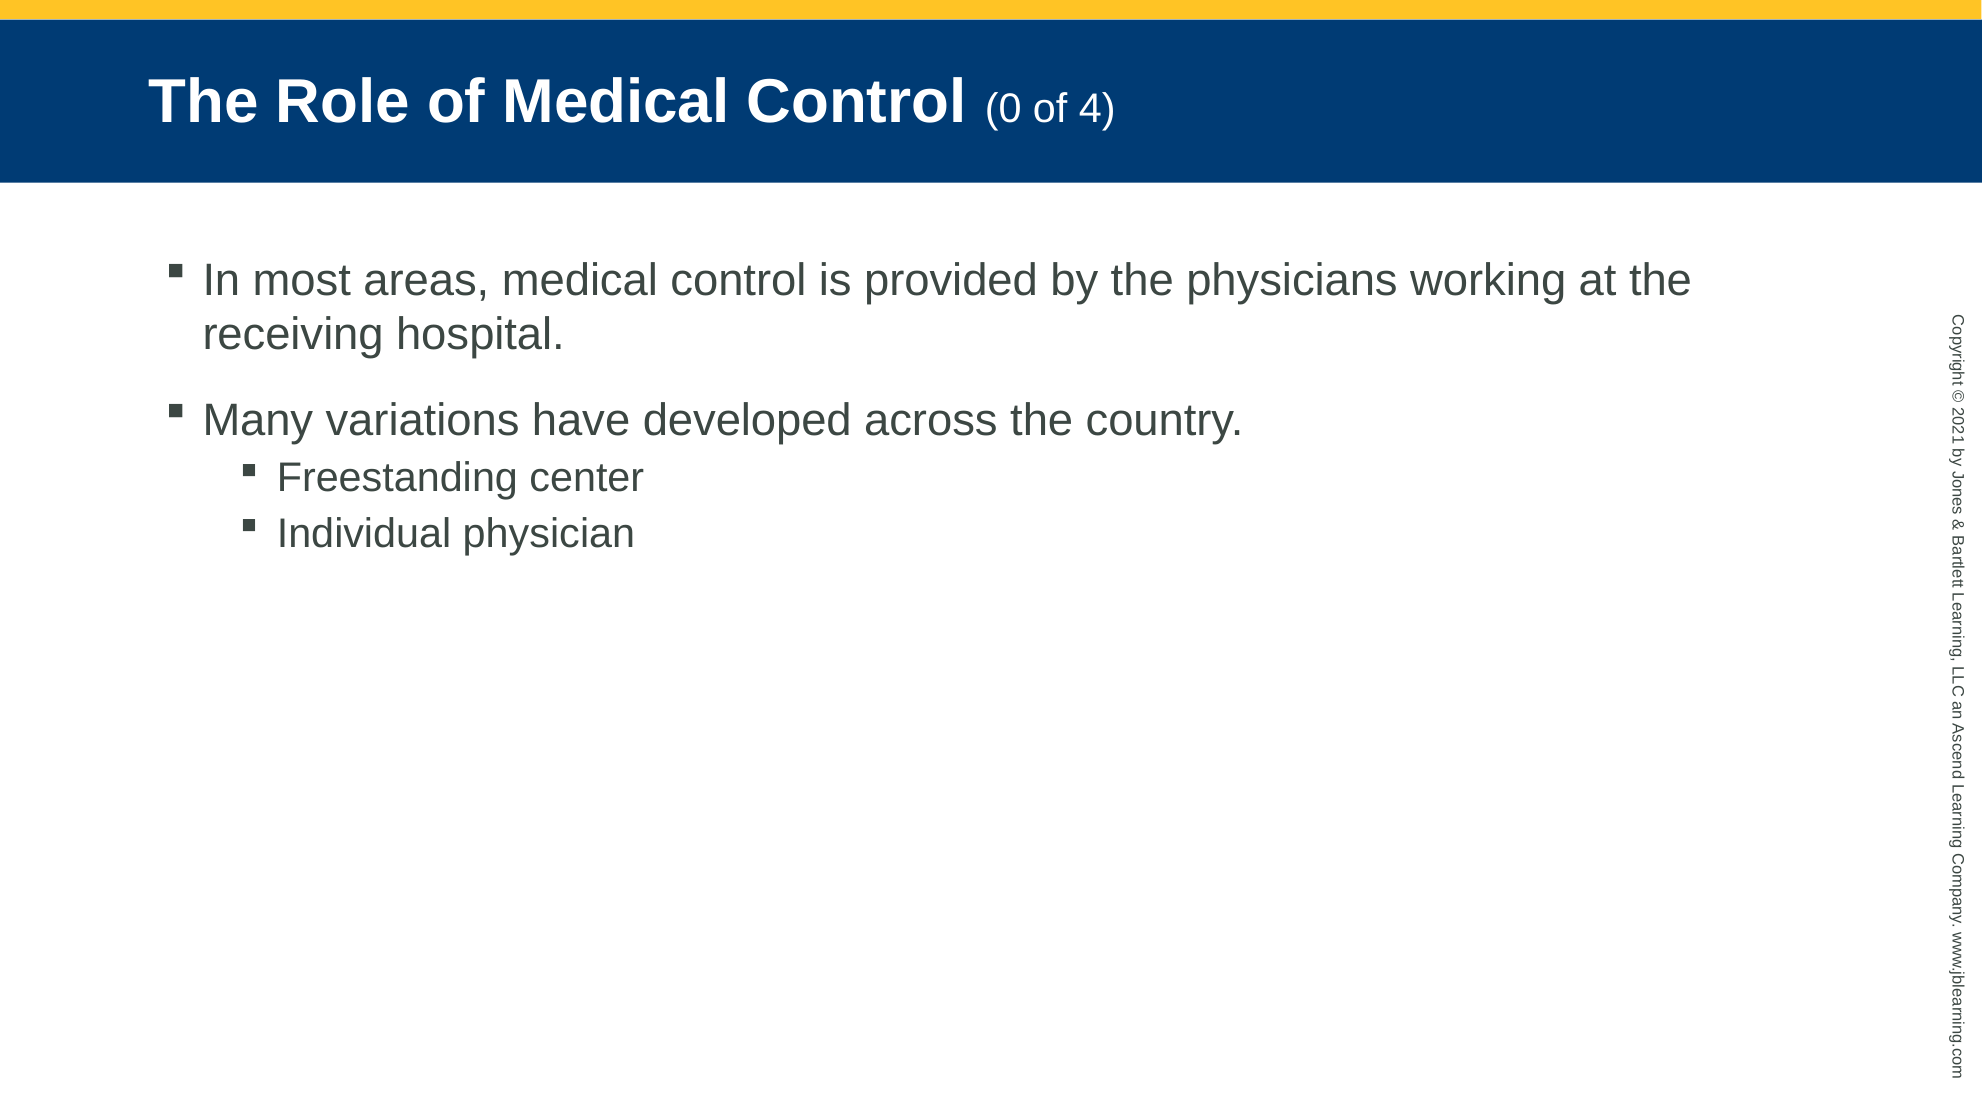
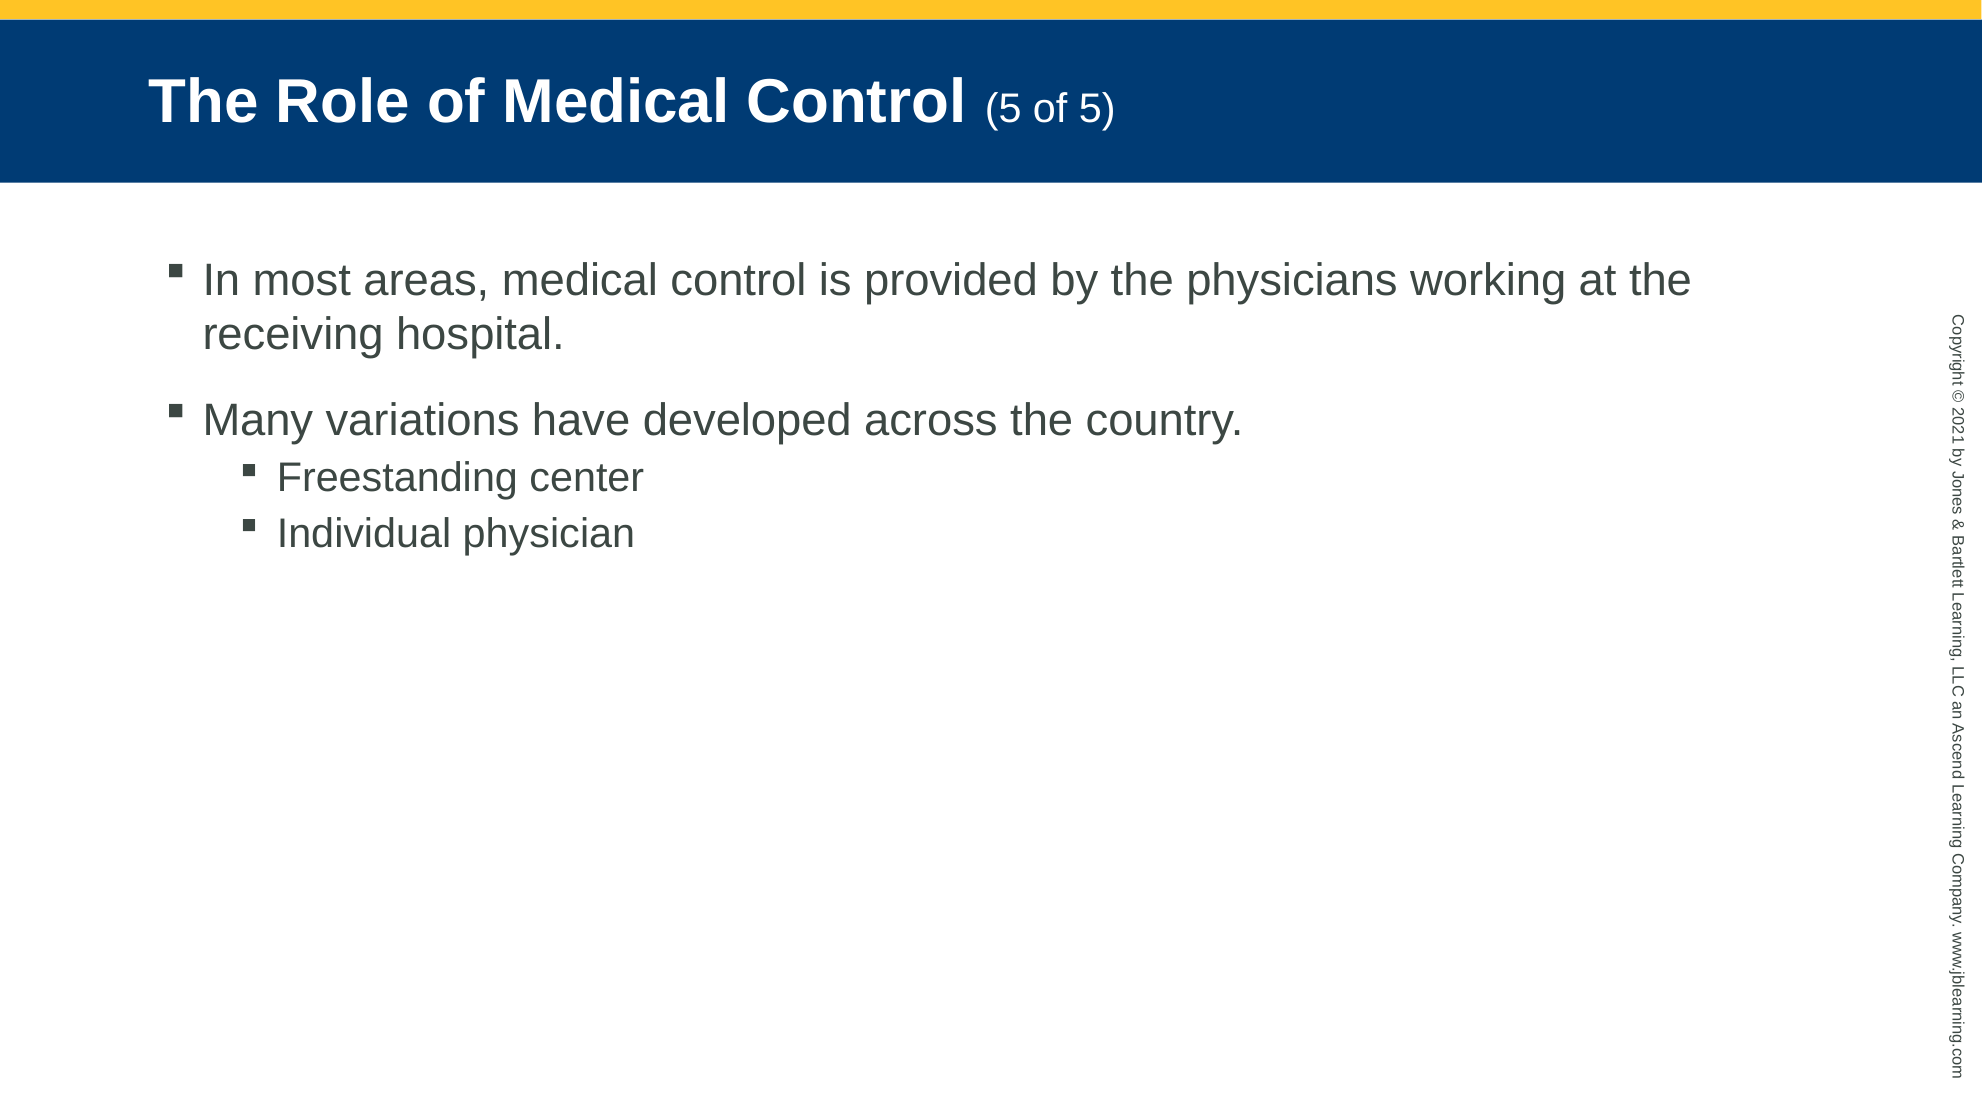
Control 0: 0 -> 5 (1003, 109)
of 4: 4 -> 5 (1097, 109)
